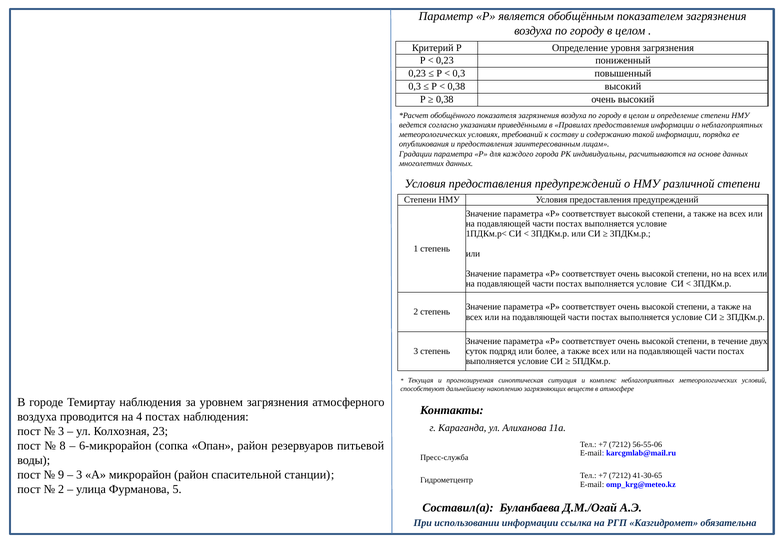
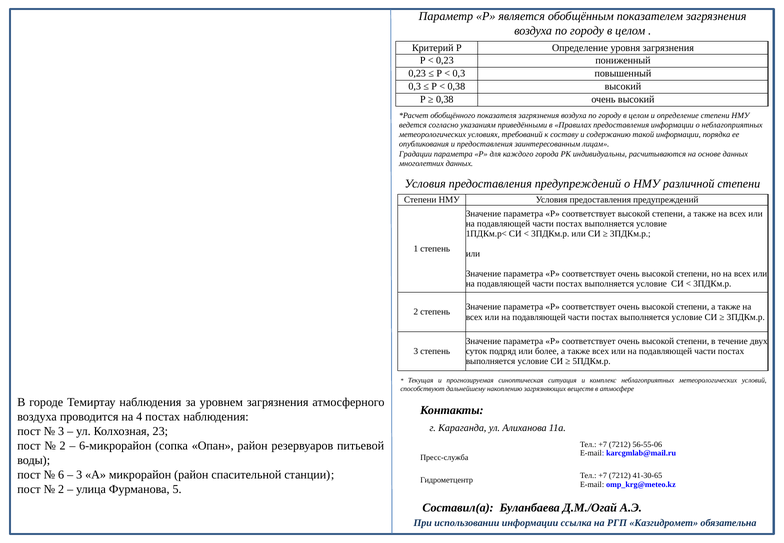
8: 8 -> 2 (63, 446)
9: 9 -> 6 (61, 474)
